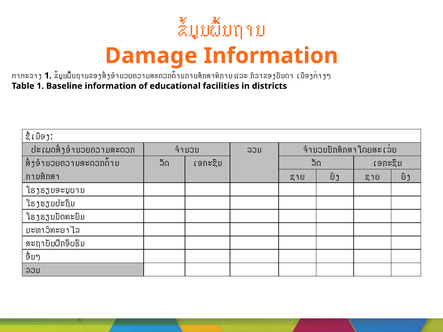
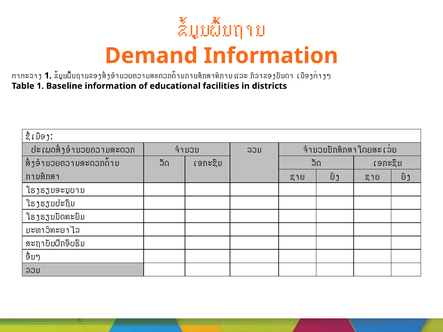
Damage: Damage -> Demand (151, 56)
